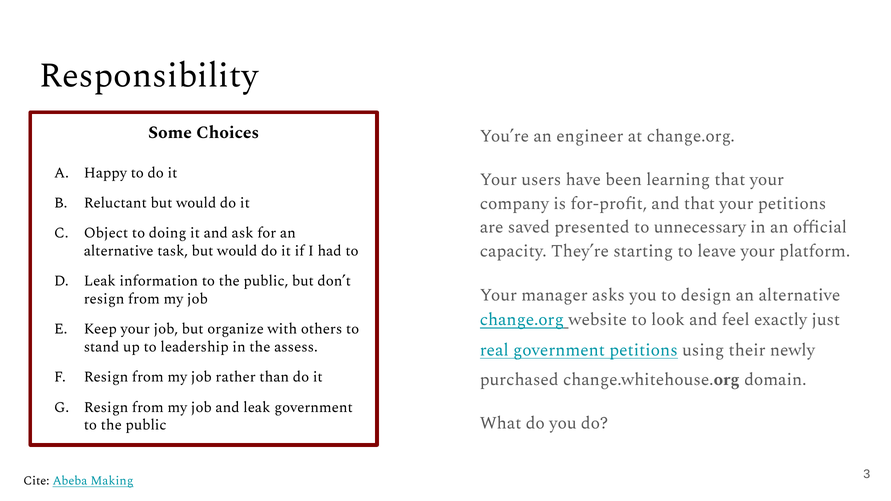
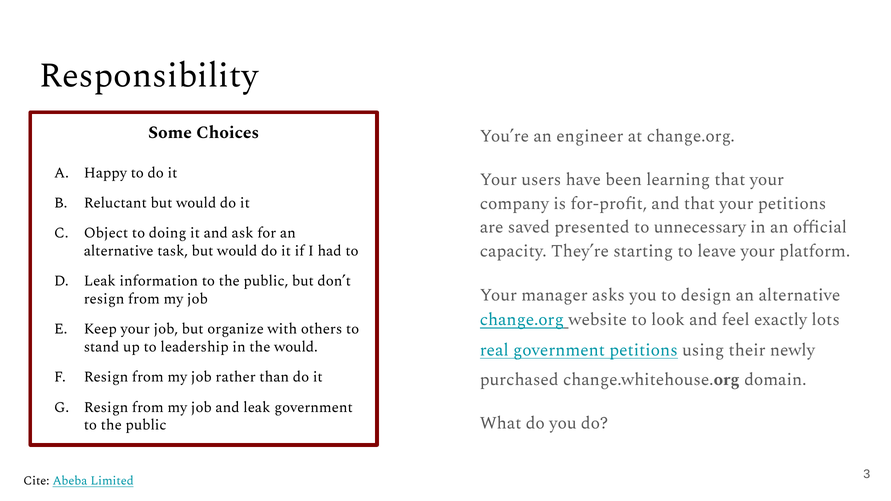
just: just -> lots (826, 320)
the assess: assess -> would (296, 347)
Making: Making -> Limited (112, 481)
